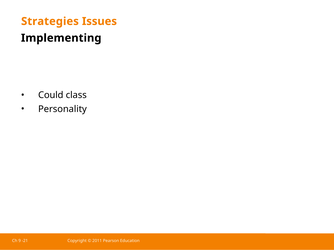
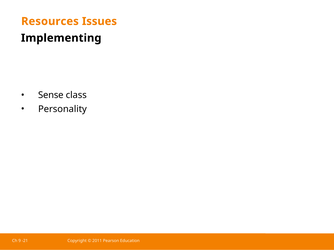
Strategies: Strategies -> Resources (50, 21)
Could: Could -> Sense (51, 95)
